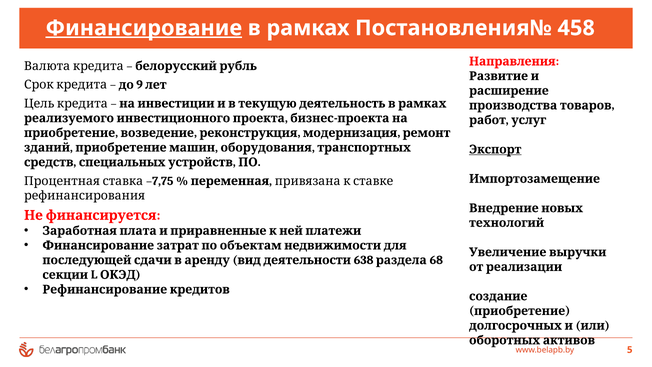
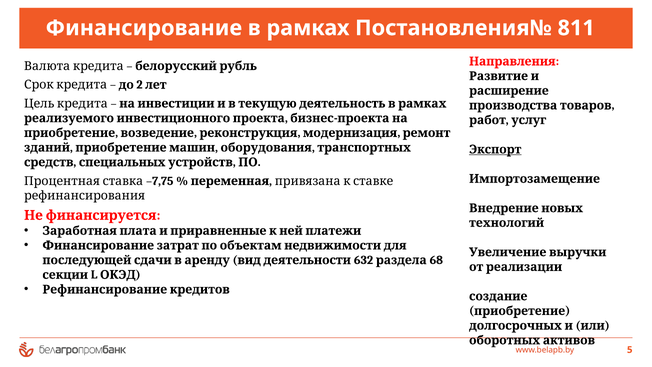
Финансирование underline: present -> none (144, 28)
458: 458 -> 811 (576, 28)
9: 9 -> 2 (140, 85)
638: 638 -> 632 (364, 260)
